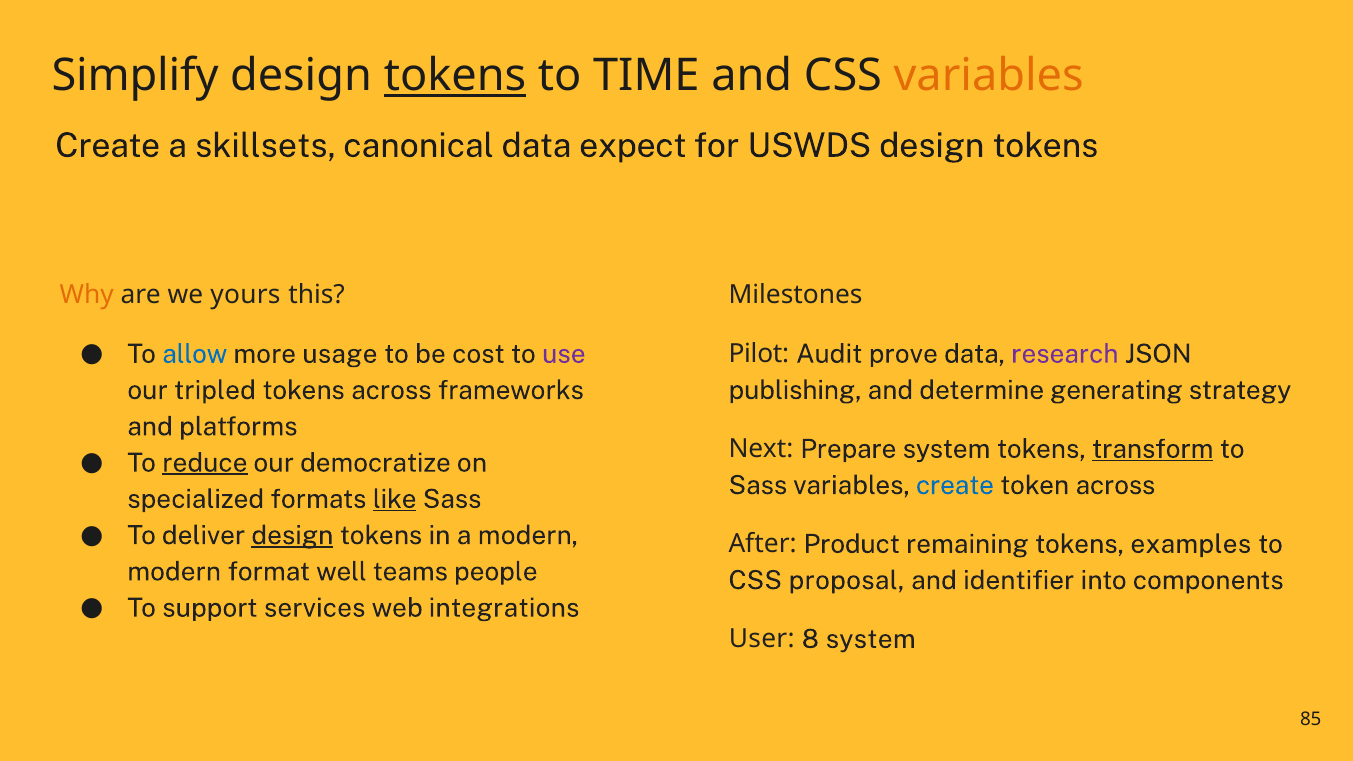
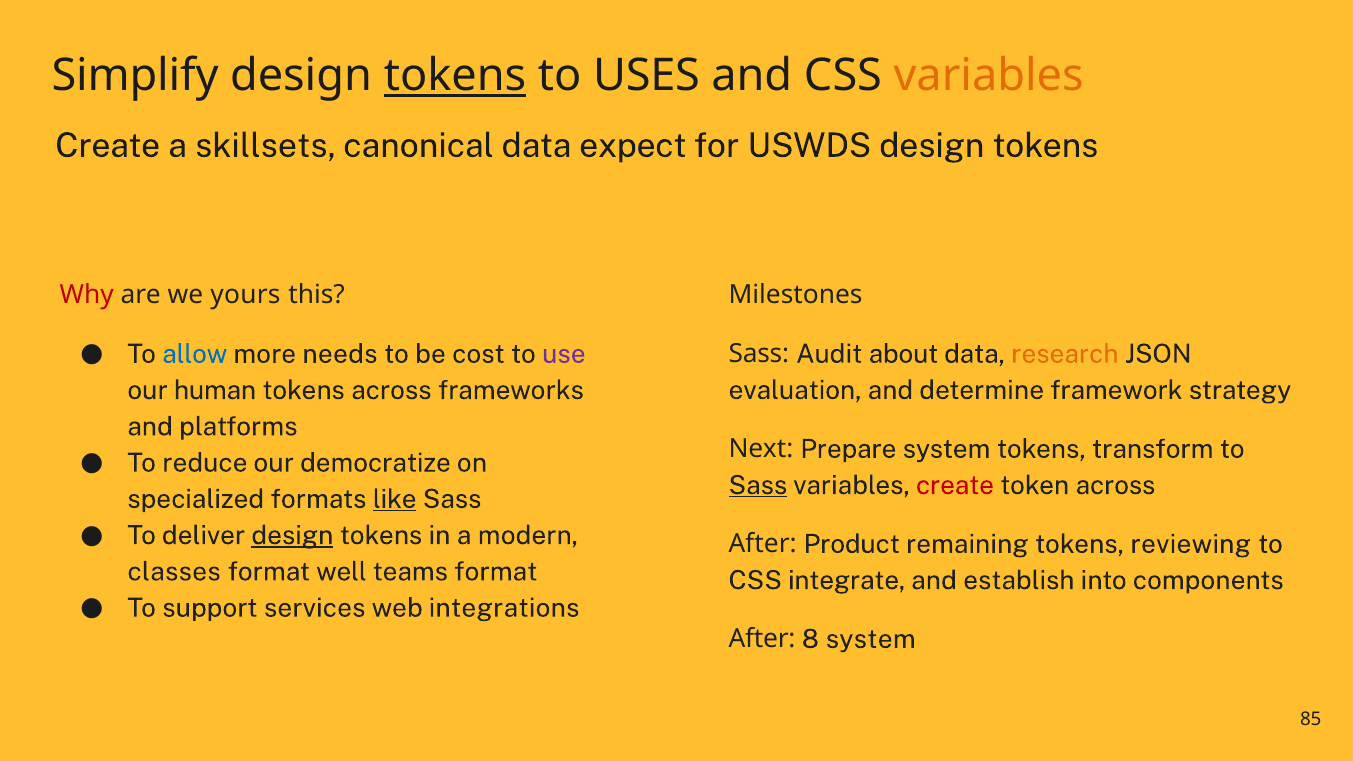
TIME: TIME -> USES (646, 76)
Why colour: orange -> red (87, 295)
usage: usage -> needs (340, 354)
Pilot: Pilot -> Sass (759, 354)
prove: prove -> about (903, 354)
research colour: purple -> orange (1065, 354)
tripled: tripled -> human (215, 390)
publishing: publishing -> evaluation (795, 390)
generating: generating -> framework (1116, 390)
transform underline: present -> none (1153, 449)
reduce underline: present -> none (205, 463)
Sass underline: none -> present (758, 485)
create colour: blue -> red (955, 485)
examples: examples -> reviewing (1191, 544)
modern: modern -> classes (174, 572)
teams people: people -> format (496, 572)
proposal: proposal -> integrate (847, 581)
identifier: identifier -> establish (1019, 581)
User: User -> After (762, 639)
